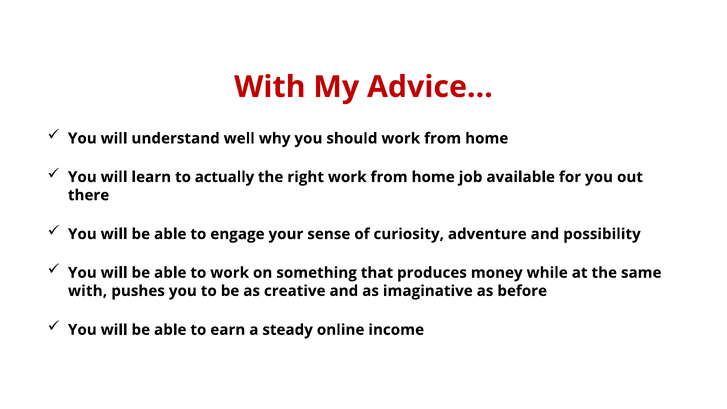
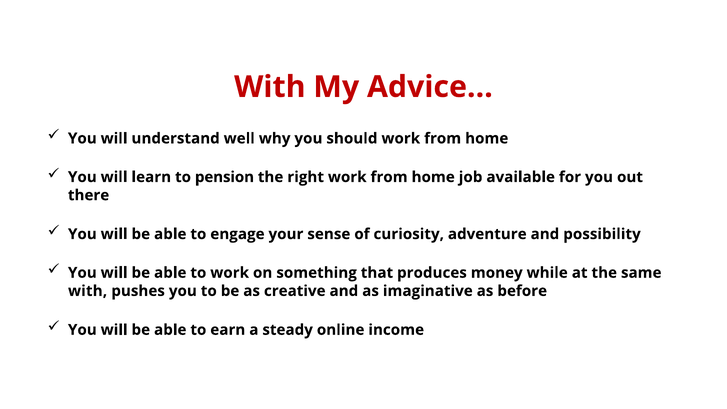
actually: actually -> pension (224, 177)
